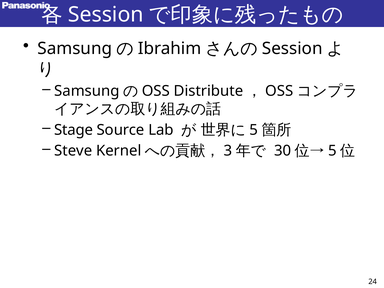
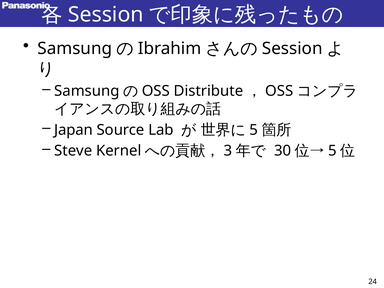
Stage: Stage -> Japan (74, 130)
